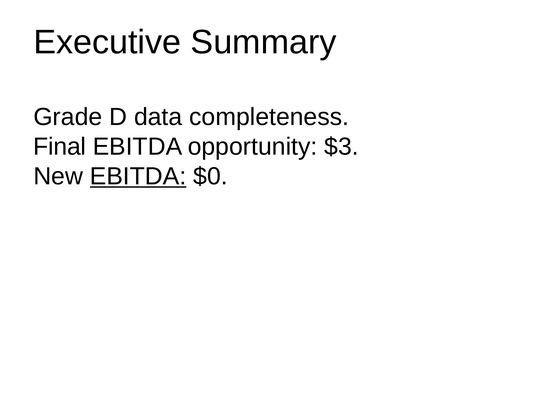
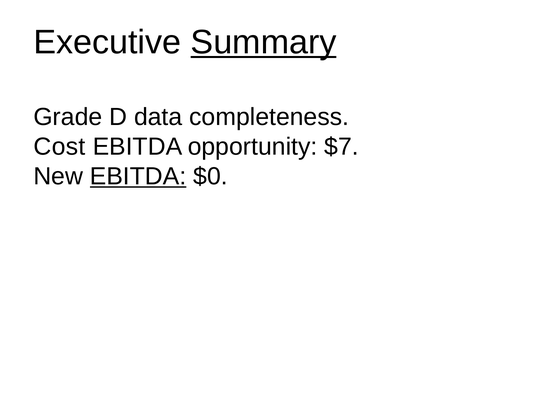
Summary underline: none -> present (264, 42)
Final: Final -> Cost (59, 147)
$3: $3 -> $7 (341, 147)
